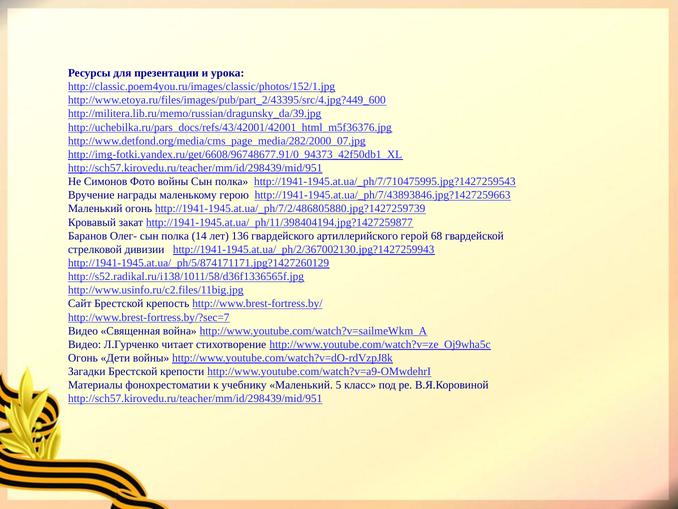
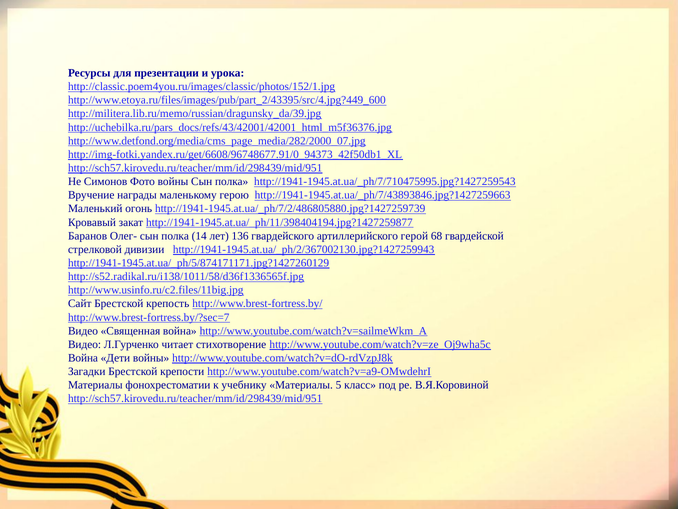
Огонь: Огонь -> Война (83, 358)
учебнику Маленький: Маленький -> Материалы (301, 385)
